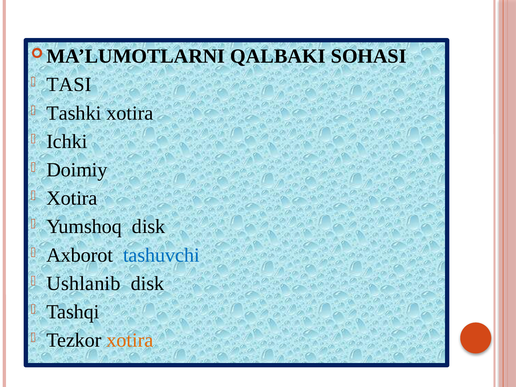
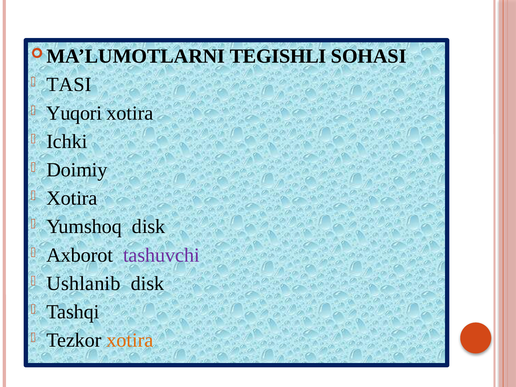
QALBAKI: QALBAKI -> TEGISHLI (278, 56)
Tashki: Tashki -> Yuqori (74, 113)
tashuvchi colour: blue -> purple (161, 255)
